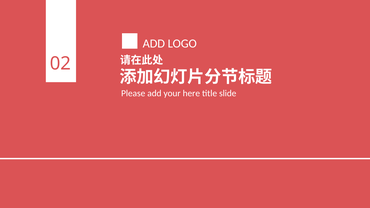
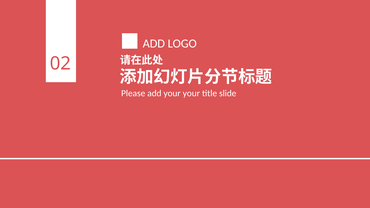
your here: here -> your (191, 93)
